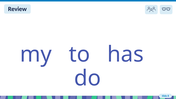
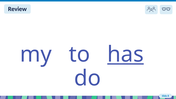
has underline: none -> present (125, 54)
